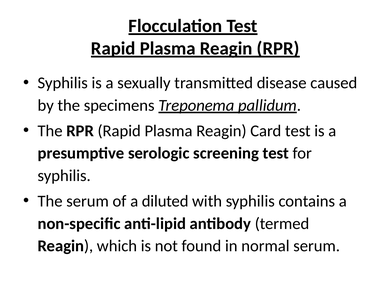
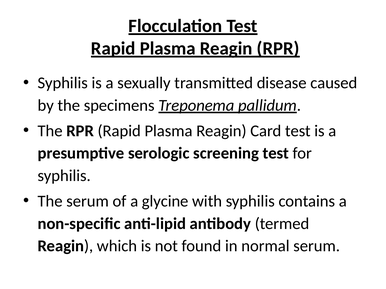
diluted: diluted -> glycine (165, 202)
